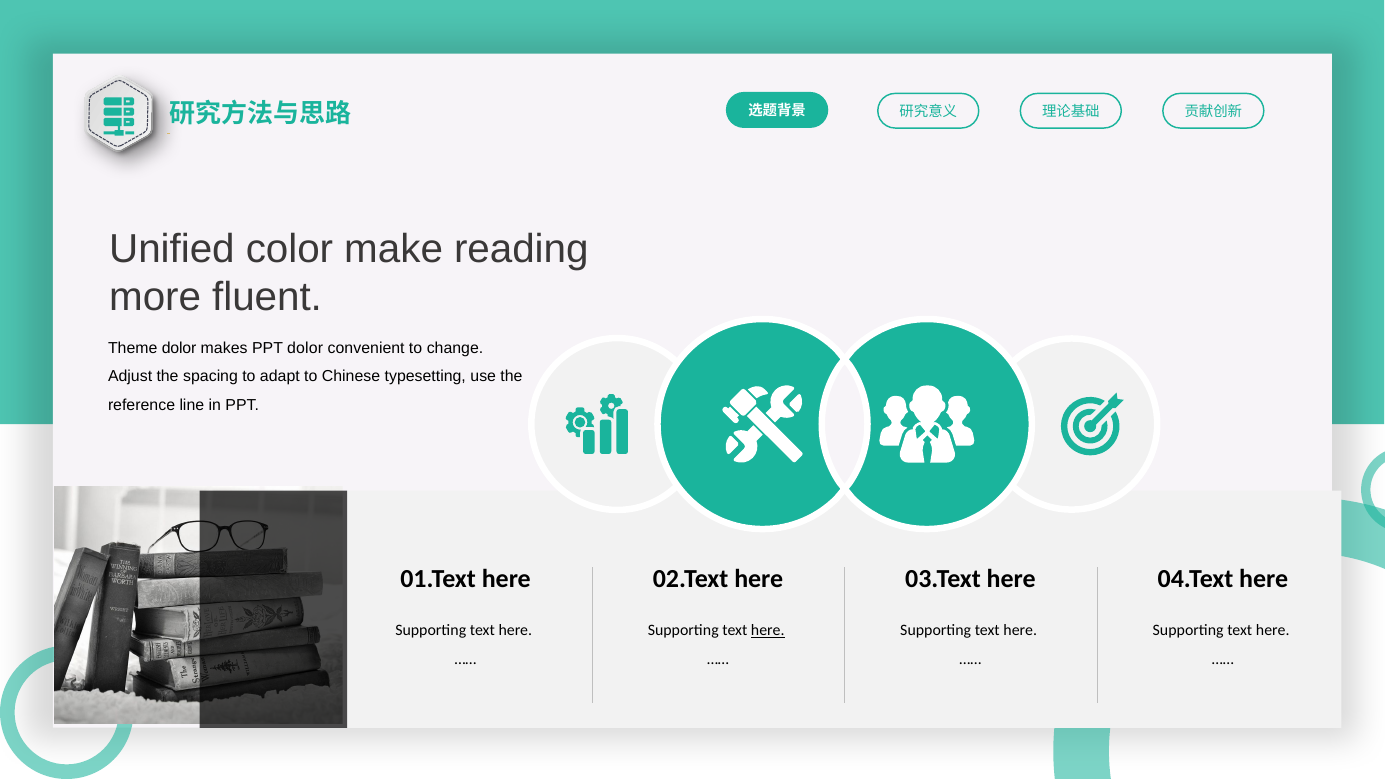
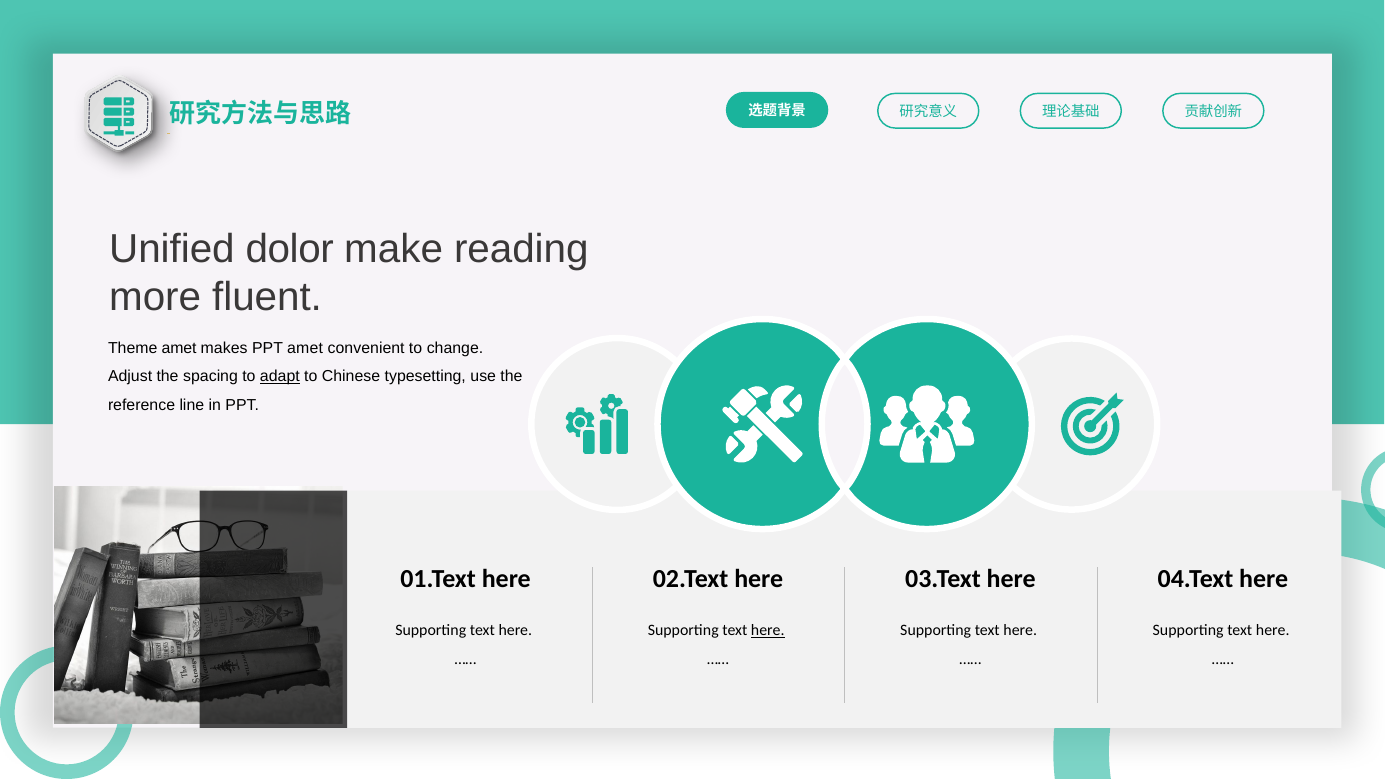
color: color -> dolor (290, 249)
Theme dolor: dolor -> amet (179, 348)
PPT dolor: dolor -> amet (305, 348)
adapt underline: none -> present (280, 377)
